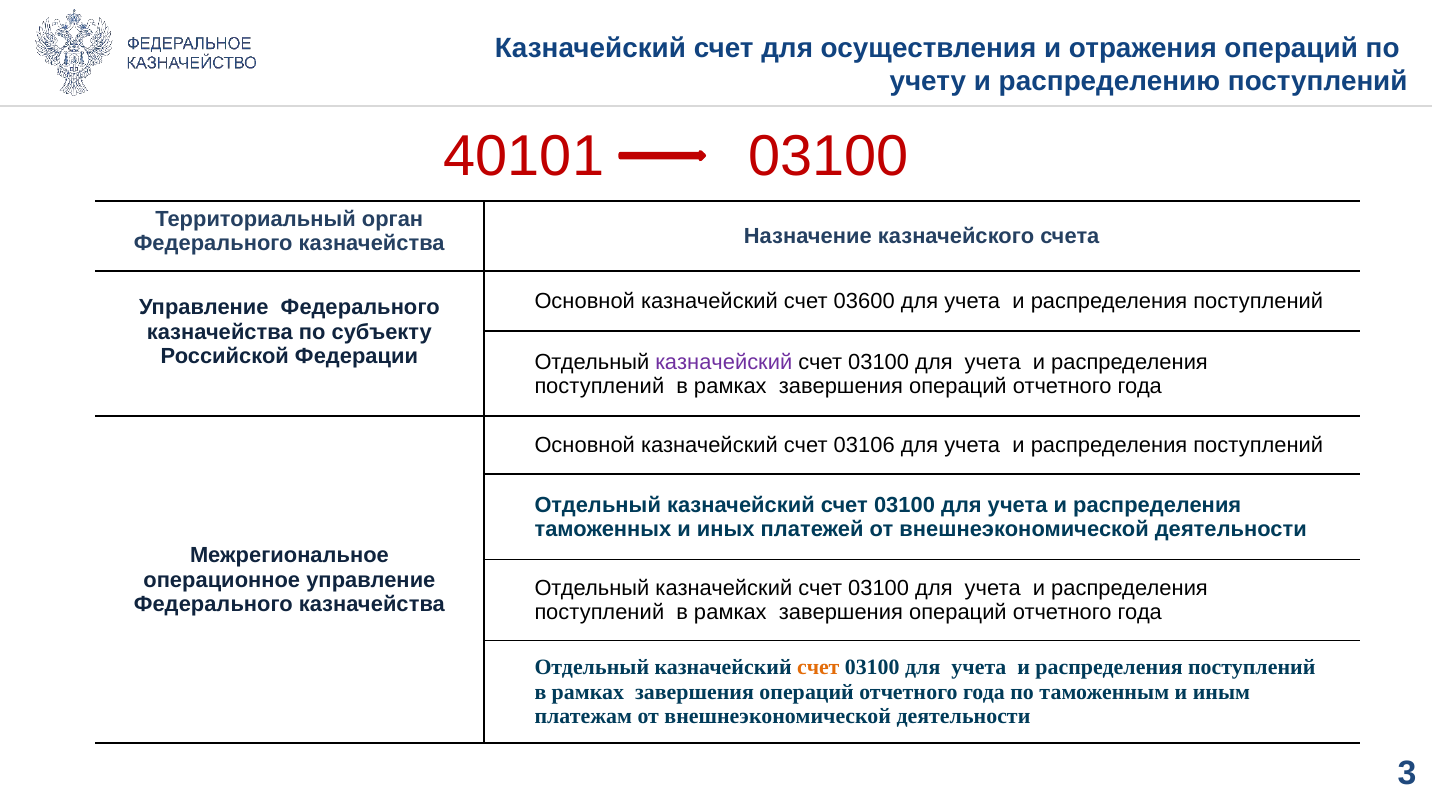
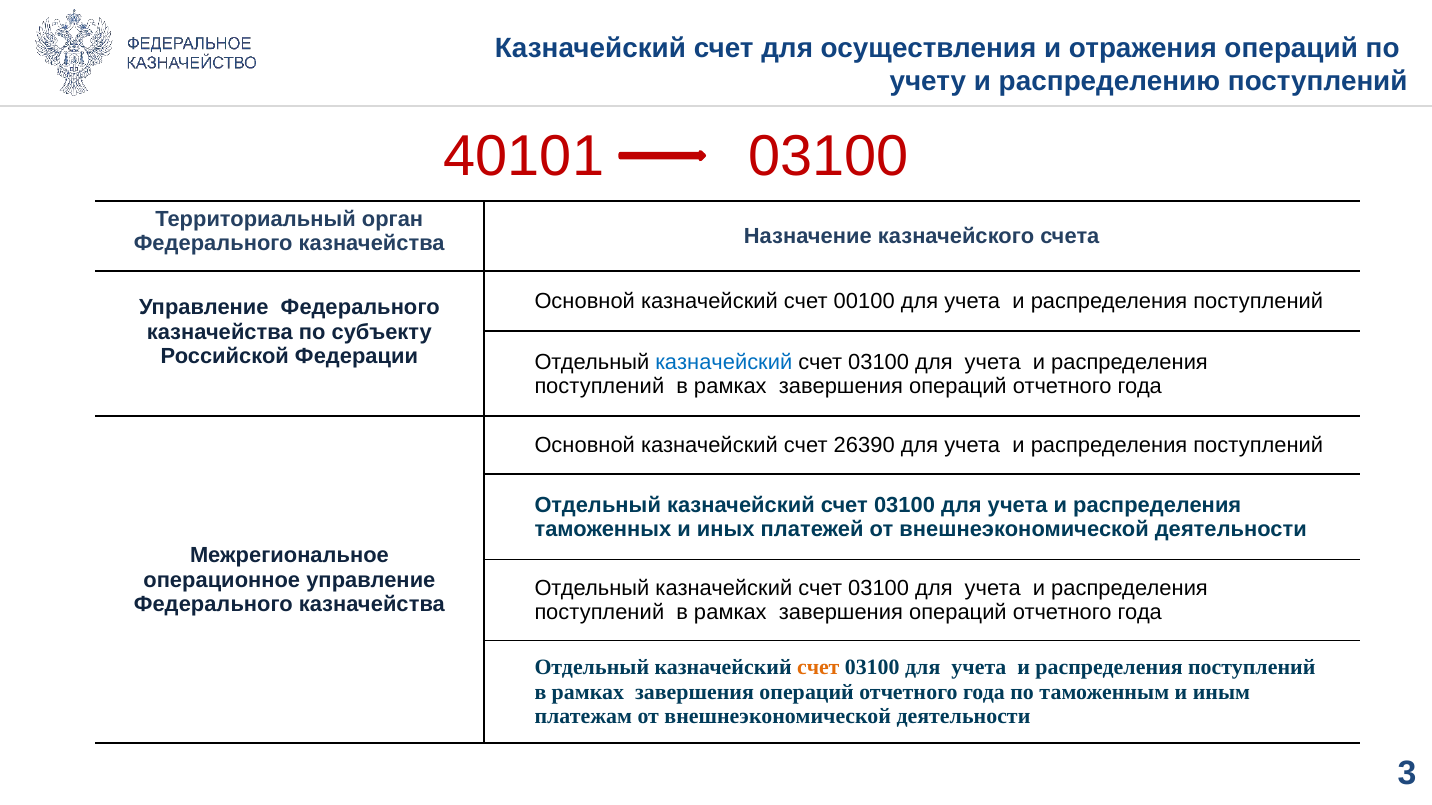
03600: 03600 -> 00100 (864, 302)
казначейский colour: purple -> blue (724, 362)
03106: 03106 -> 26390 (864, 446)
